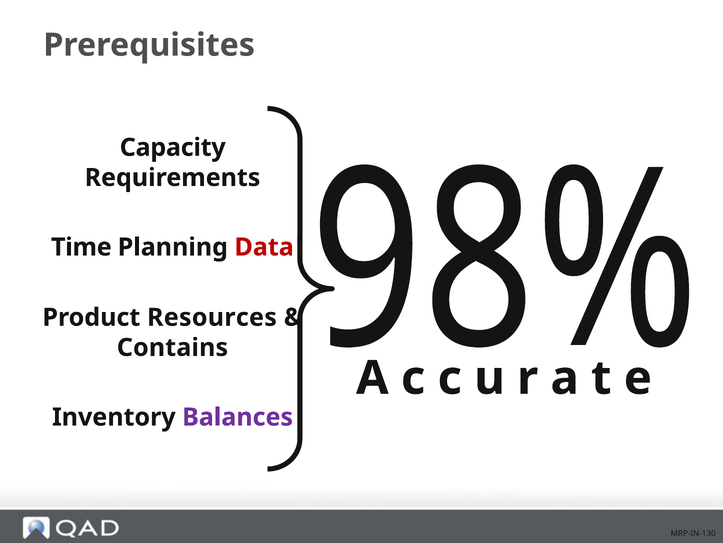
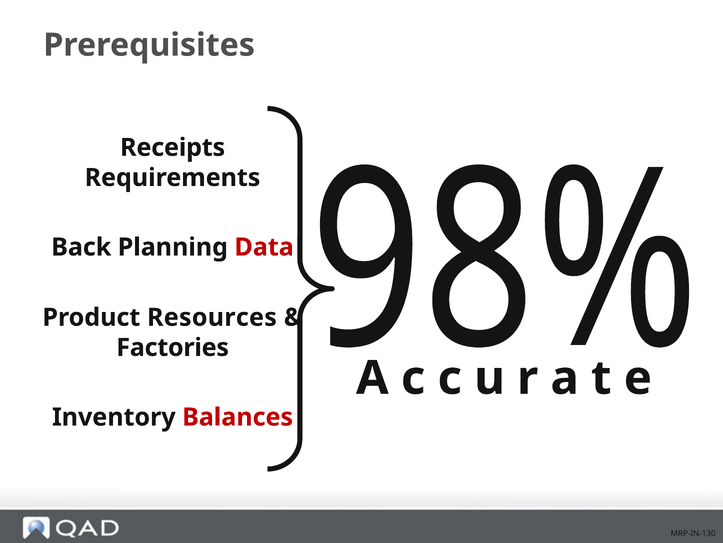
Capacity: Capacity -> Receipts (173, 147)
Time: Time -> Back (81, 247)
Contains: Contains -> Factories (173, 347)
Balances colour: purple -> red (238, 417)
